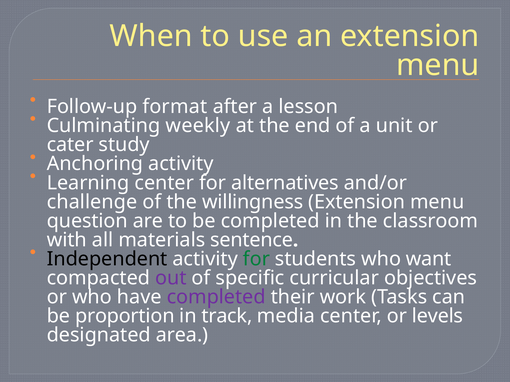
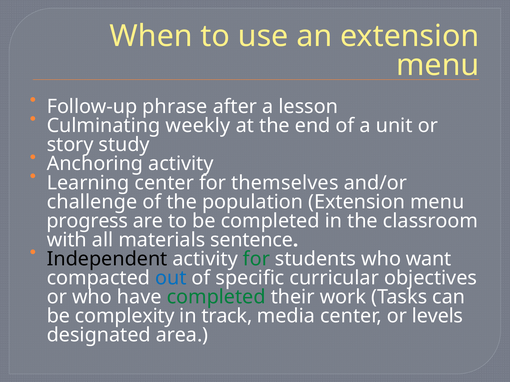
format: format -> phrase (175, 107)
cater: cater -> story (70, 145)
alternatives: alternatives -> themselves (285, 183)
willingness: willingness -> population (253, 202)
question: question -> progress (87, 221)
out colour: purple -> blue (171, 278)
completed colour: purple -> green (216, 297)
proportion: proportion -> complexity (125, 316)
